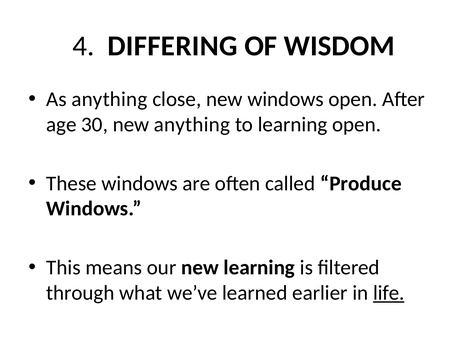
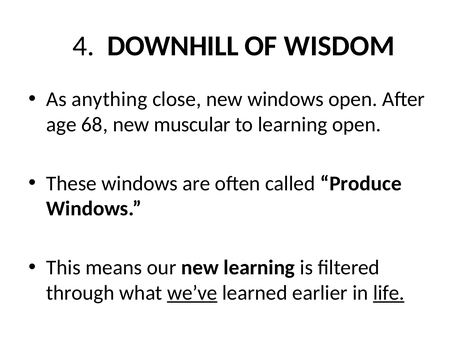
DIFFERING: DIFFERING -> DOWNHILL (173, 46)
30: 30 -> 68 (95, 125)
new anything: anything -> muscular (192, 125)
we’ve underline: none -> present (192, 293)
